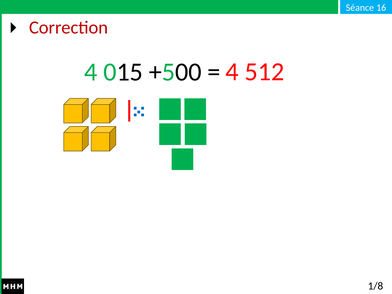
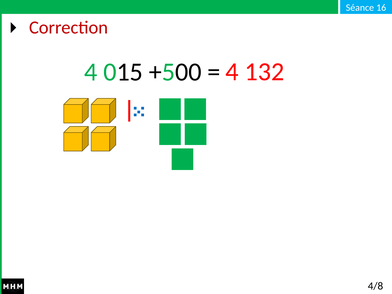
512: 512 -> 132 (264, 72)
1/8: 1/8 -> 4/8 (375, 286)
